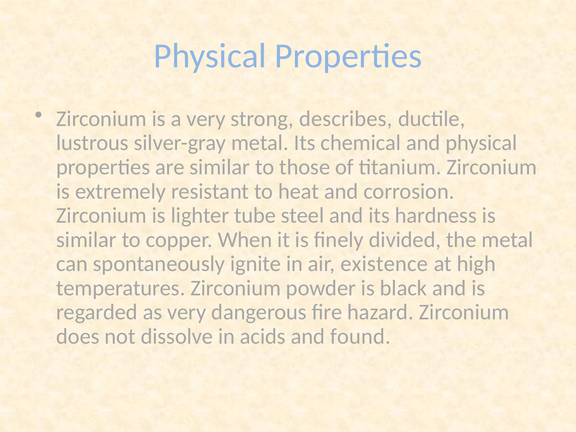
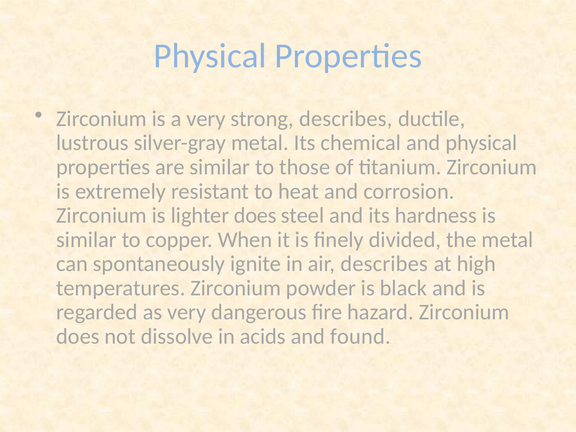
lighter tube: tube -> does (255, 215)
air existence: existence -> describes (384, 264)
